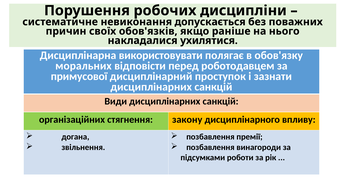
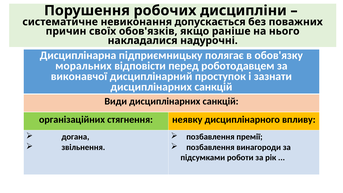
ухилятися: ухилятися -> надурочні (209, 41)
використовувати: використовувати -> підприємницьку (161, 55)
примусової: примусової -> виконавчої (79, 76)
закону: закону -> неявку (187, 119)
